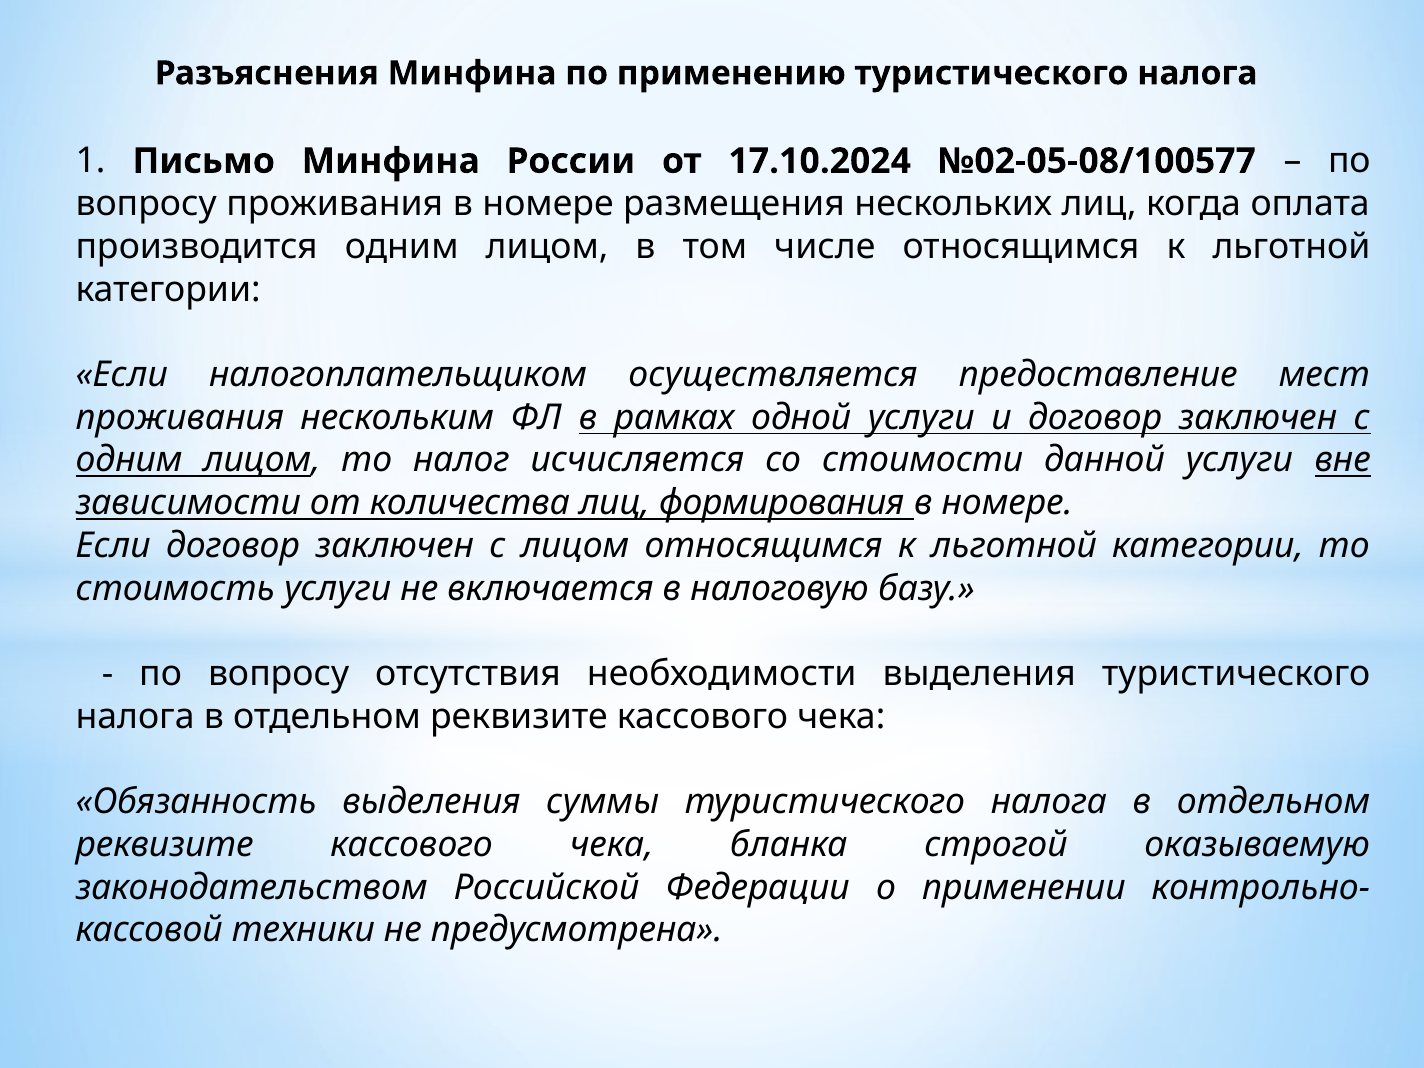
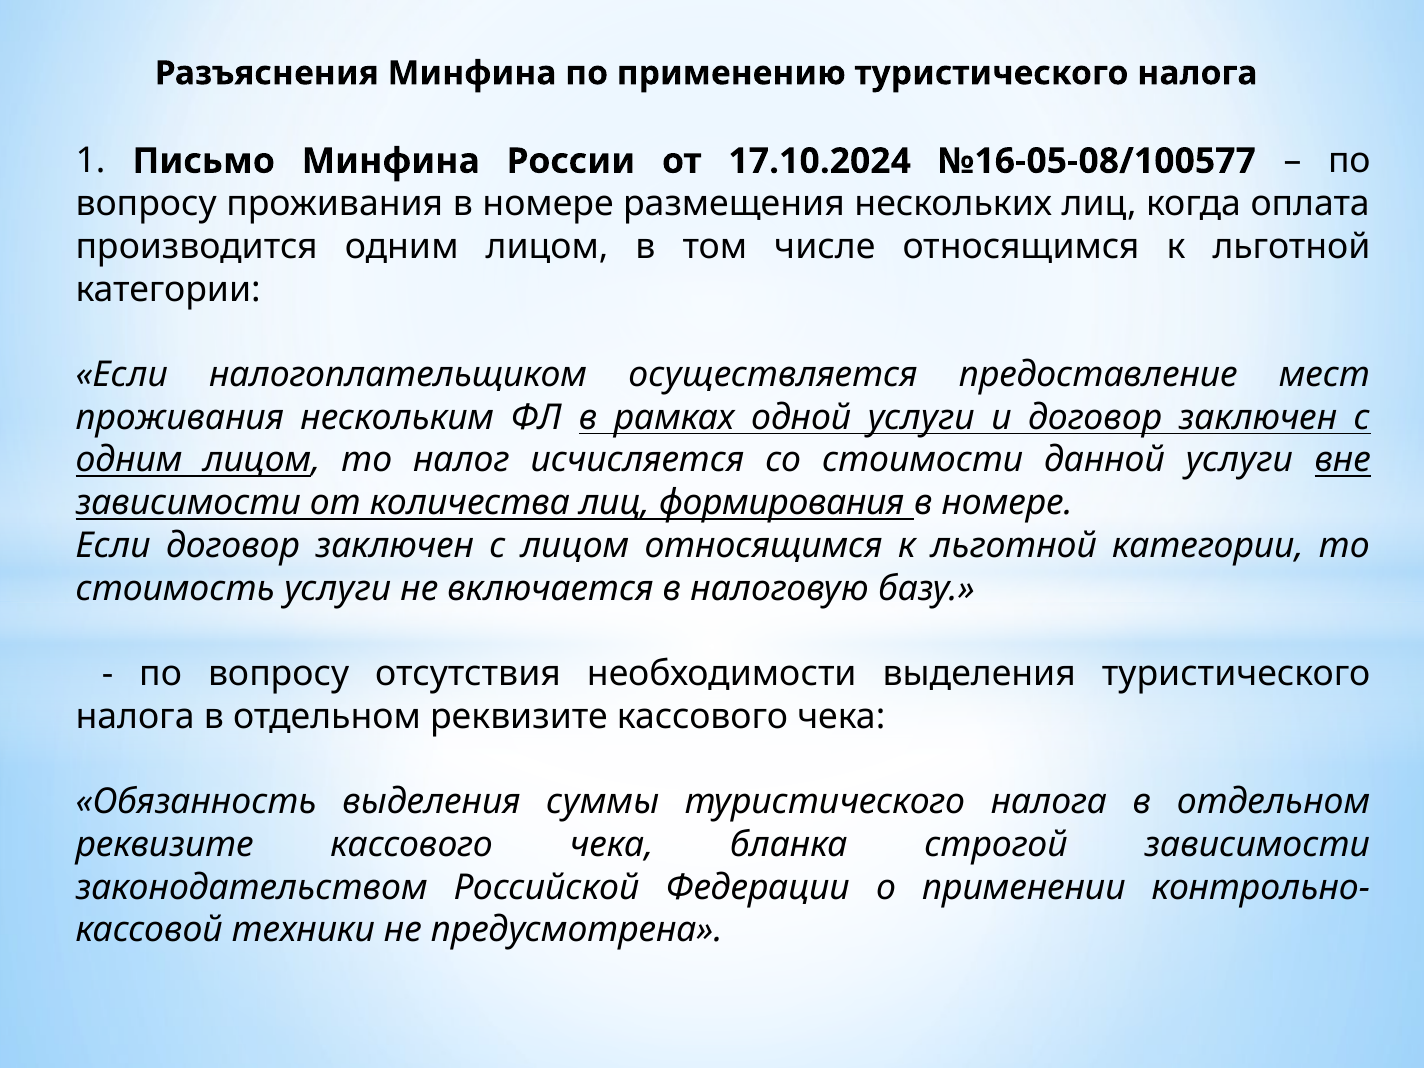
№02-05-08/100577: №02-05-08/100577 -> №16-05-08/100577 (1097, 161)
строгой оказываемую: оказываемую -> зависимости (1257, 845)
